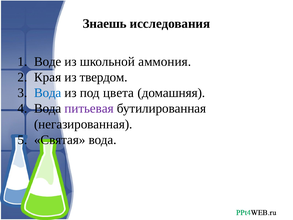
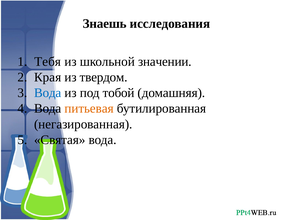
Воде: Воде -> Тебя (48, 61)
аммония: аммония -> значении (165, 61)
цвета: цвета -> тобой (119, 93)
питьевая colour: purple -> orange (89, 108)
